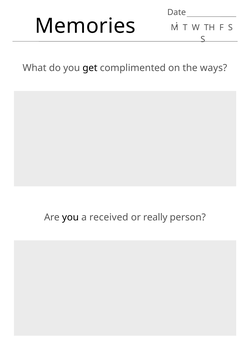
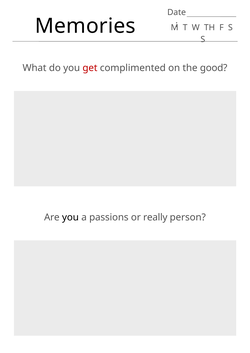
get colour: black -> red (90, 68)
ways: ways -> good (214, 68)
received: received -> passions (109, 218)
